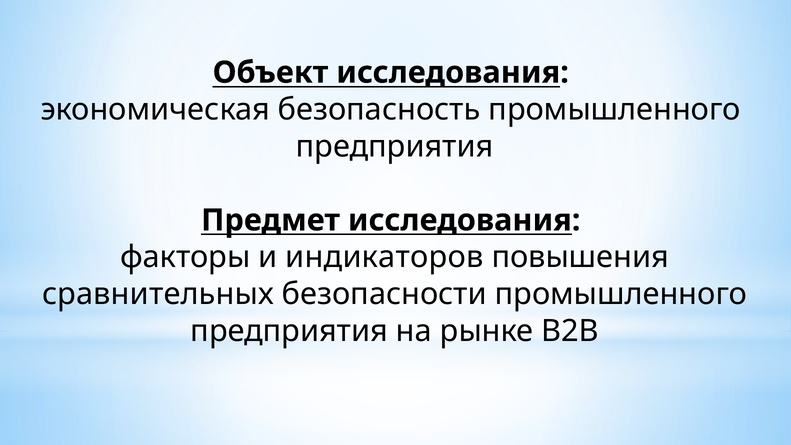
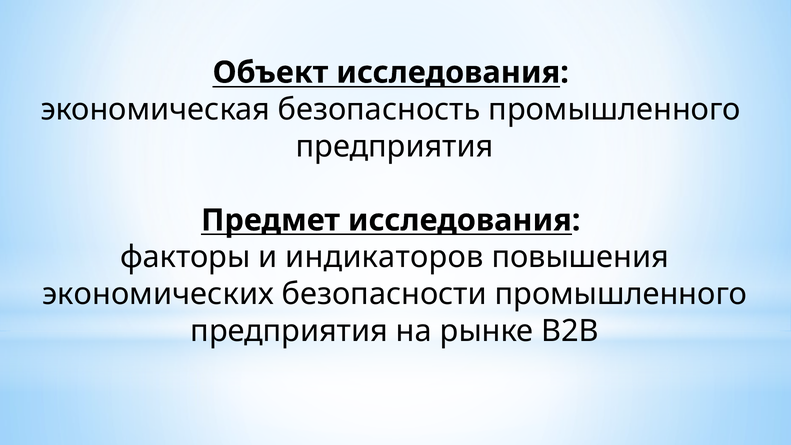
сравнительных: сравнительных -> экономических (158, 294)
